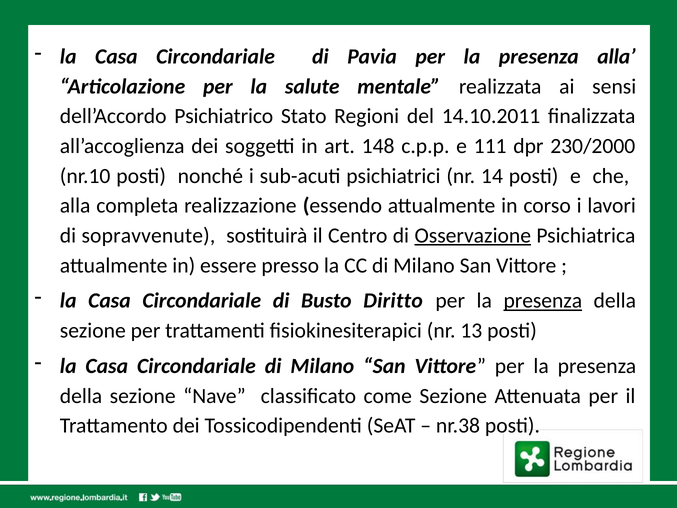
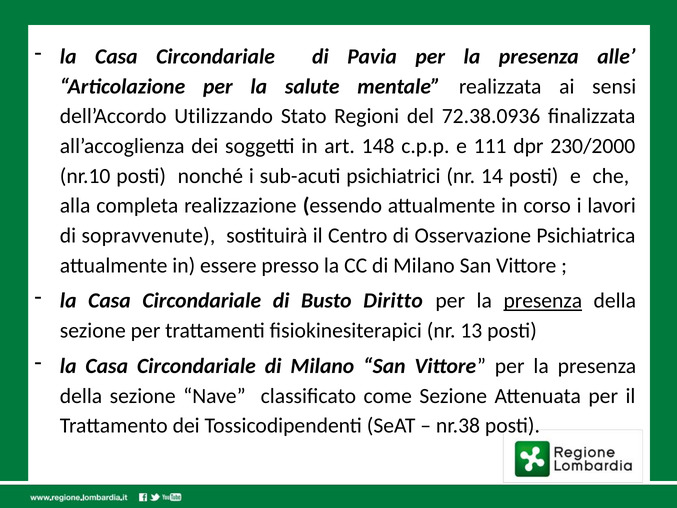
presenza alla: alla -> alle (616, 57)
Psichiatrico: Psichiatrico -> Utilizzando (224, 116)
14.10.2011: 14.10.2011 -> 72.38.0936 (491, 116)
Osservazione underline: present -> none (473, 235)
